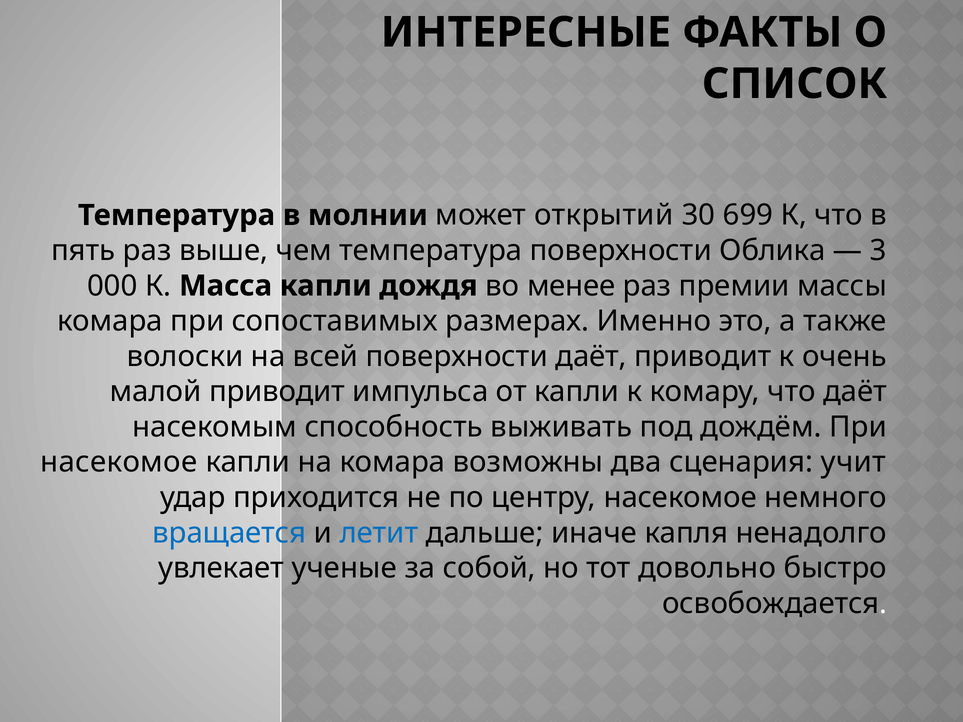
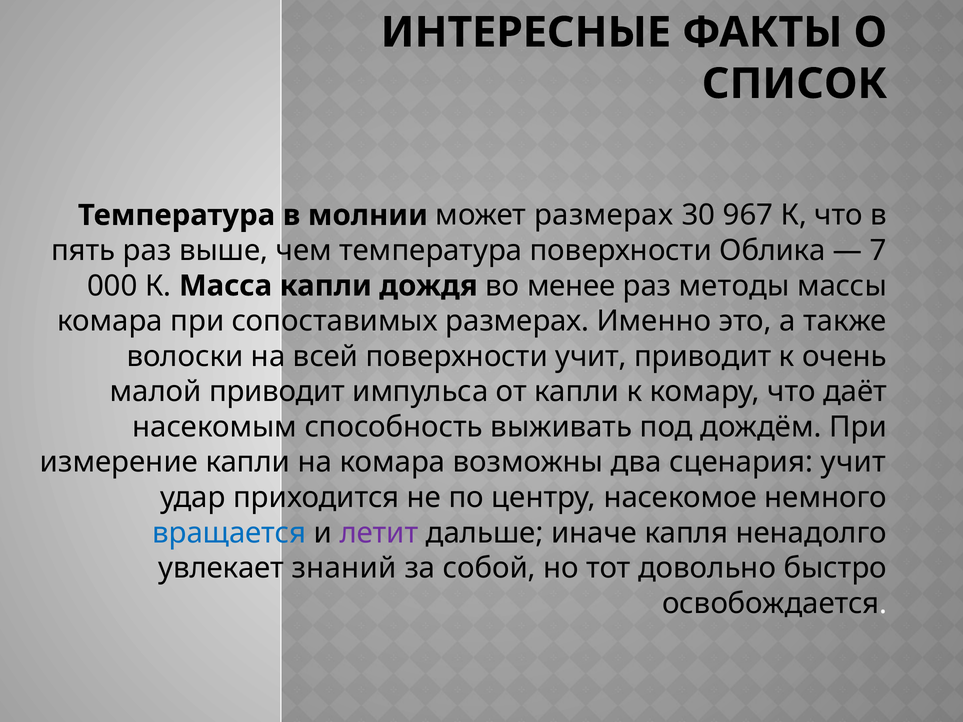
может открытий: открытий -> размерах (604, 215)
699: 699 -> 967 (748, 215)
3: 3 -> 7 (878, 251)
премии: премии -> методы (734, 286)
поверхности даёт: даёт -> учит (591, 356)
насекомое: насекомое -> измерение (119, 462)
летит colour: blue -> purple (379, 533)
ученые: ученые -> знаний (344, 568)
